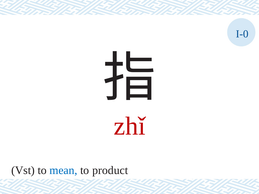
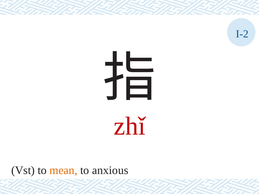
I-0: I-0 -> I-2 (242, 34)
mean colour: blue -> orange (63, 170)
product: product -> anxious (110, 170)
